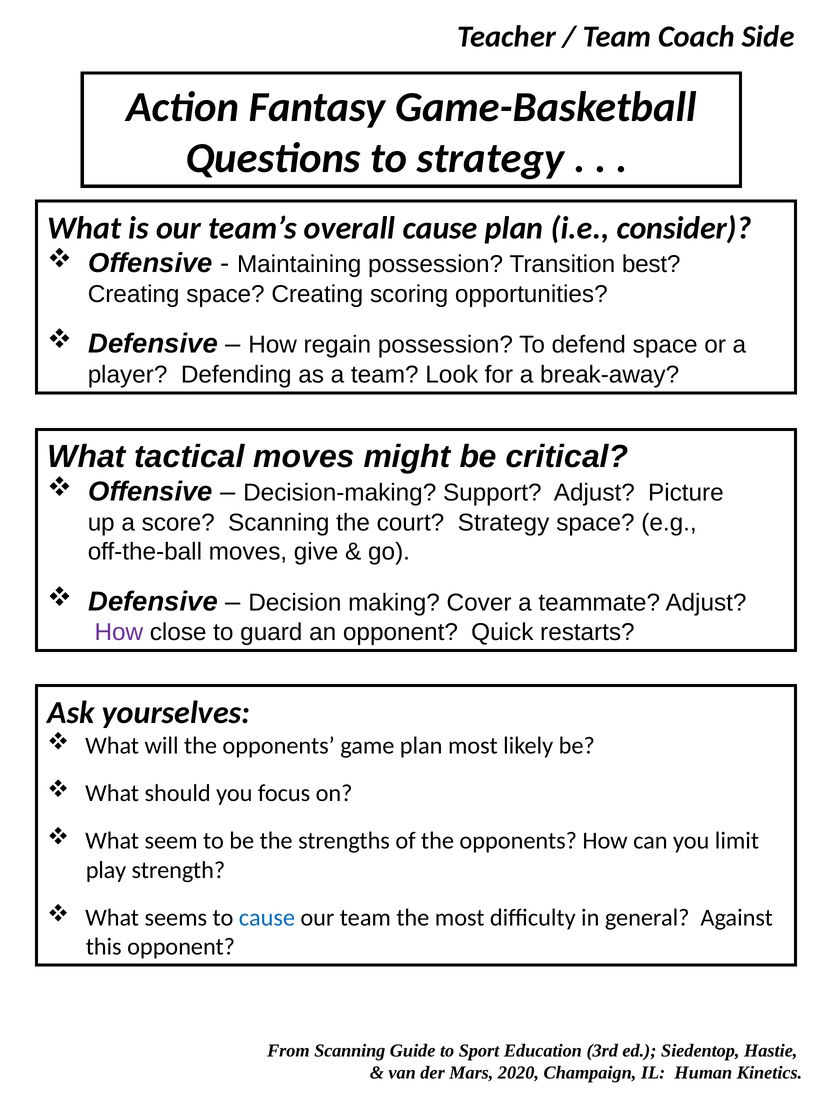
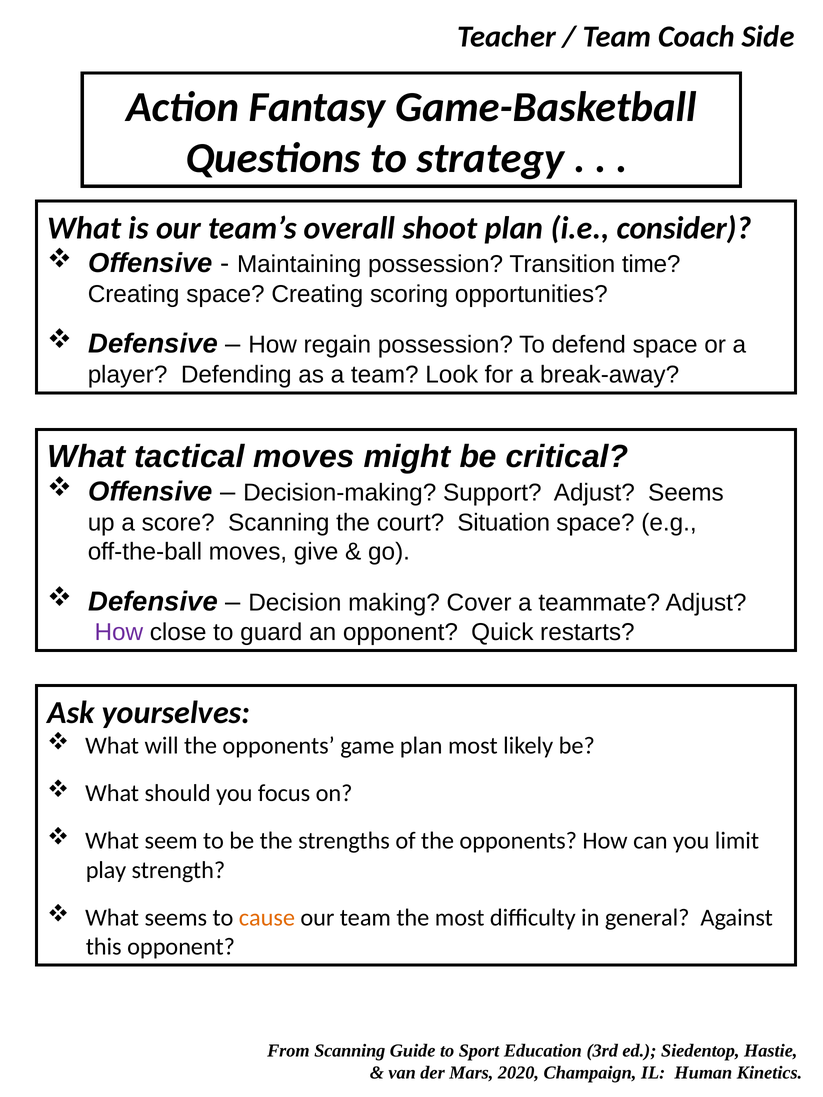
overall cause: cause -> shoot (440, 228)
best: best -> time (651, 264)
Adjust Picture: Picture -> Seems (686, 493)
court Strategy: Strategy -> Situation (504, 523)
cause colour: blue -> orange (267, 918)
